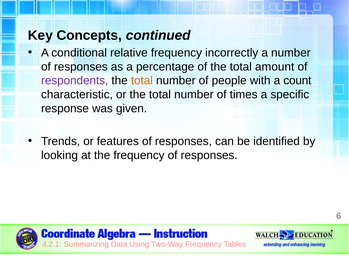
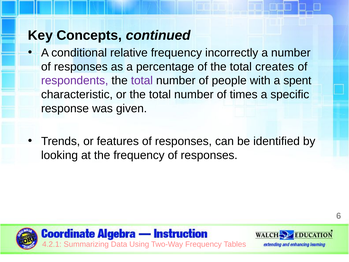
amount: amount -> creates (275, 67)
total colour: orange -> purple (142, 81)
count: count -> spent (297, 81)
